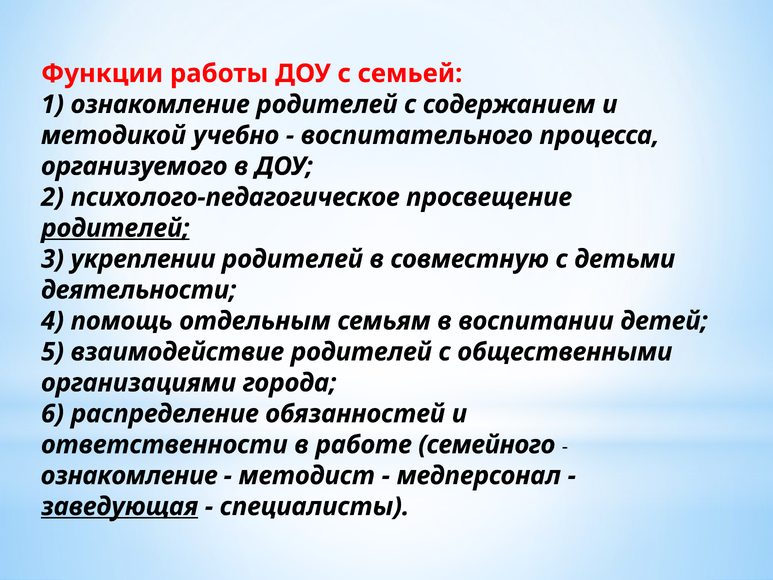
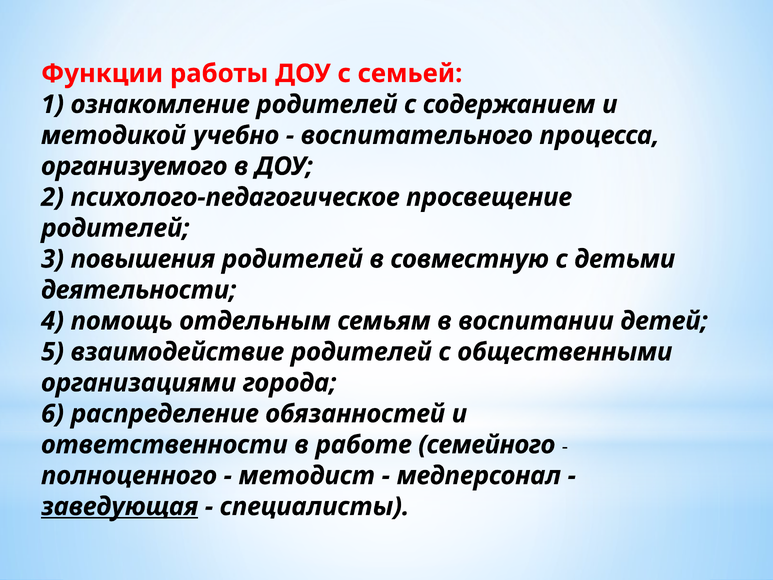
родителей underline: present -> none (115, 228)
укреплении: укреплении -> повышения (143, 259)
ознакомление: ознакомление -> полноценного (129, 475)
